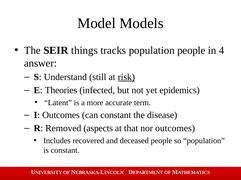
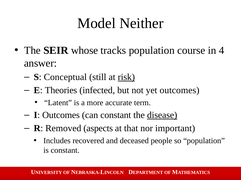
Models: Models -> Neither (141, 23)
things: things -> whose (85, 51)
population people: people -> course (191, 51)
Understand: Understand -> Conceptual (65, 77)
yet epidemics: epidemics -> outcomes (180, 91)
disease underline: none -> present (162, 116)
nor outcomes: outcomes -> important (175, 129)
